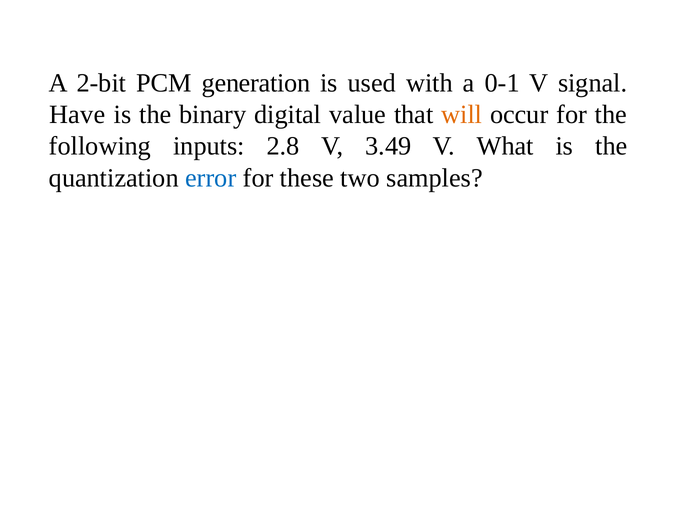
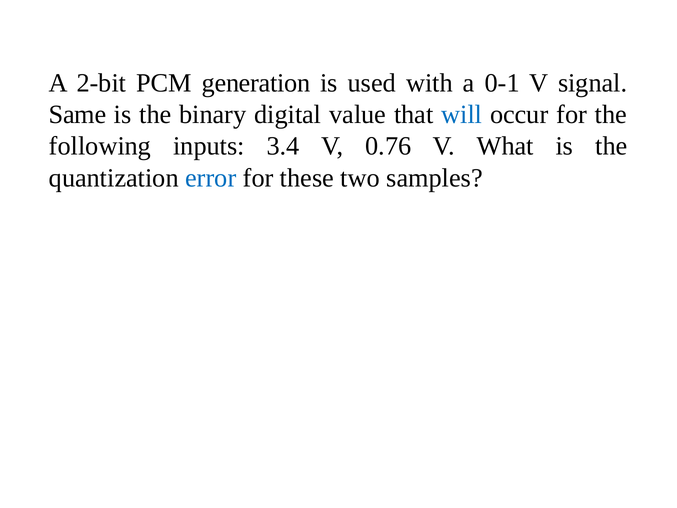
Have: Have -> Same (78, 115)
will colour: orange -> blue (462, 115)
2.8: 2.8 -> 3.4 (283, 146)
3.49: 3.49 -> 0.76 (388, 146)
